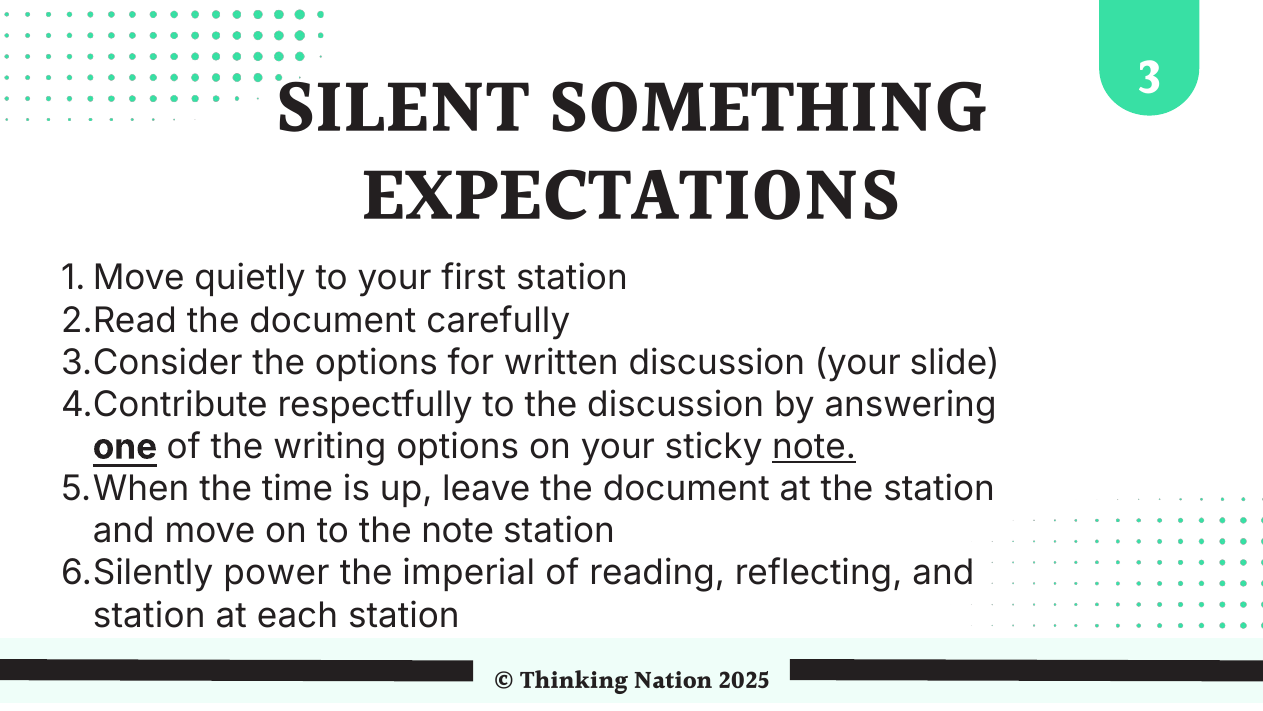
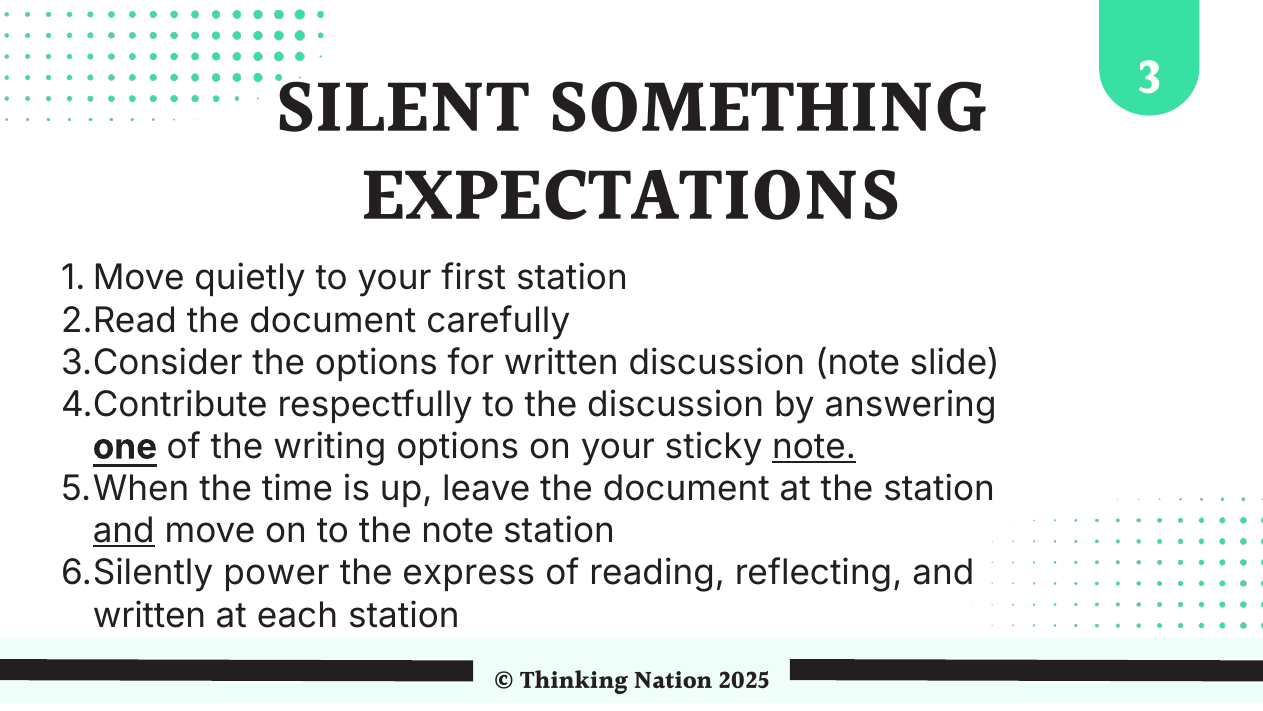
discussion your: your -> note (858, 362)
and underline: none -> present (124, 531)
imperial: imperial -> express (469, 573)
station: station -> written (149, 615)
